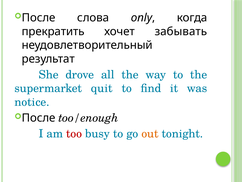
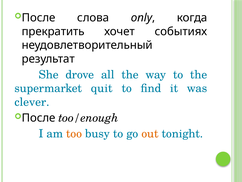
забывать: забывать -> событиях (181, 31)
notice: notice -> clever (32, 102)
too colour: red -> orange (74, 133)
